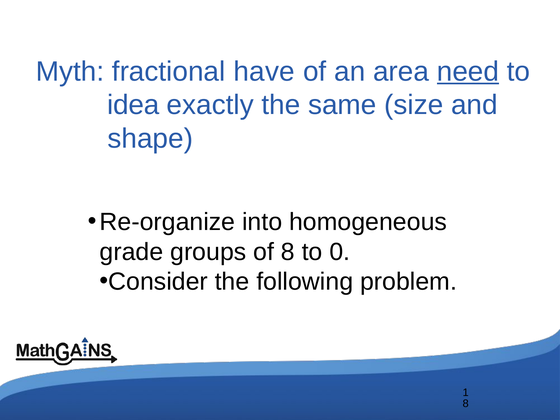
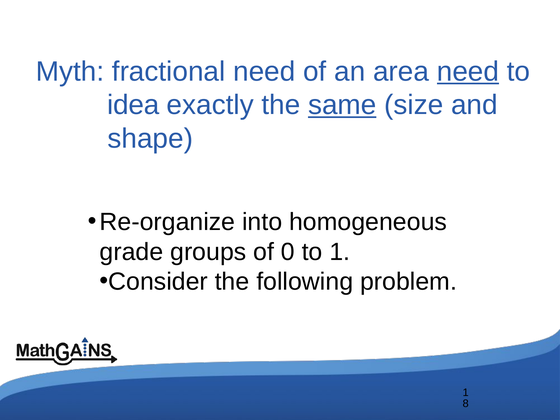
fractional have: have -> need (264, 71)
same underline: none -> present (342, 105)
of 8: 8 -> 0 (288, 252)
to 0: 0 -> 1 (340, 252)
